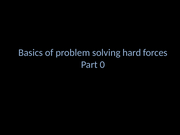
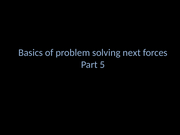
hard: hard -> next (132, 53)
0: 0 -> 5 (102, 65)
